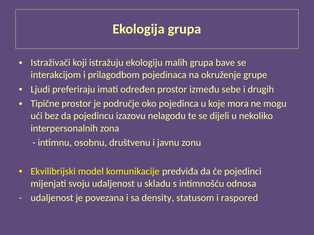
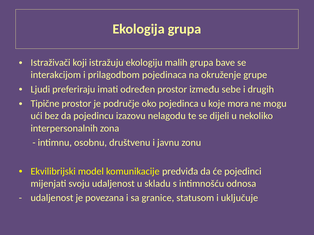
density: density -> granice (158, 198)
raspored: raspored -> uključuje (240, 198)
